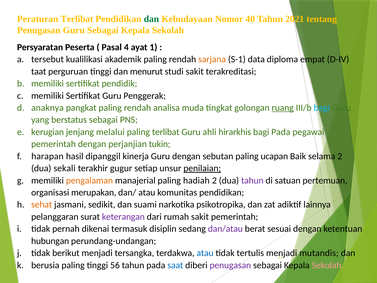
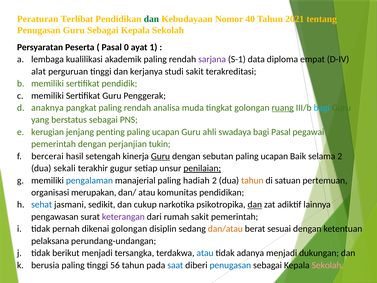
4: 4 -> 0 (126, 47)
tersebut: tersebut -> lembaga (48, 59)
sarjana colour: orange -> purple (212, 59)
taat: taat -> alat (39, 71)
menurut: menurut -> kerjanya (146, 71)
melalui: melalui -> penting (110, 132)
terlibat: terlibat -> ucapan (166, 132)
hirarkhis: hirarkhis -> swadaya (235, 132)
bagi Pada: Pada -> Pasal (281, 132)
harapan: harapan -> bercerai (47, 156)
dipanggil: dipanggil -> setengah (103, 156)
Guru underline: none -> present (160, 156)
pengalaman colour: orange -> blue (89, 180)
tahun colour: purple -> orange (252, 180)
sehat colour: orange -> blue (42, 204)
suami: suami -> cukup (145, 204)
dan underline: none -> present (255, 204)
pelanggaran: pelanggaran -> pengawasan (55, 217)
dikenai termasuk: termasuk -> golongan (129, 229)
dan/atau colour: purple -> orange (225, 229)
hubungan: hubungan -> pelaksana (50, 241)
tertulis: tertulis -> adanya (250, 253)
mutandis: mutandis -> dukungan (319, 253)
penugasan colour: purple -> blue (230, 265)
